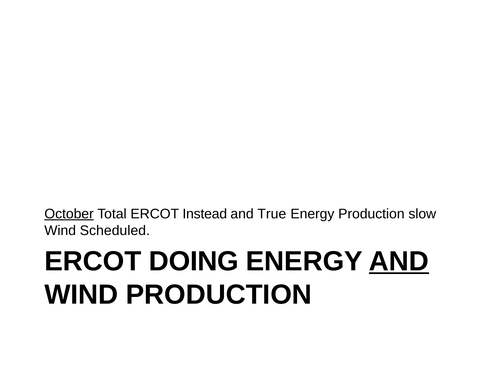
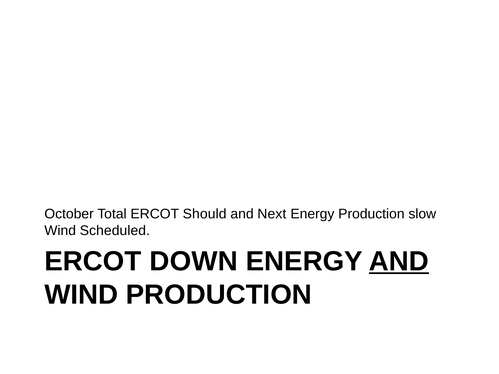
October underline: present -> none (69, 214)
Instead: Instead -> Should (205, 214)
True: True -> Next (272, 214)
DOING: DOING -> DOWN (194, 262)
